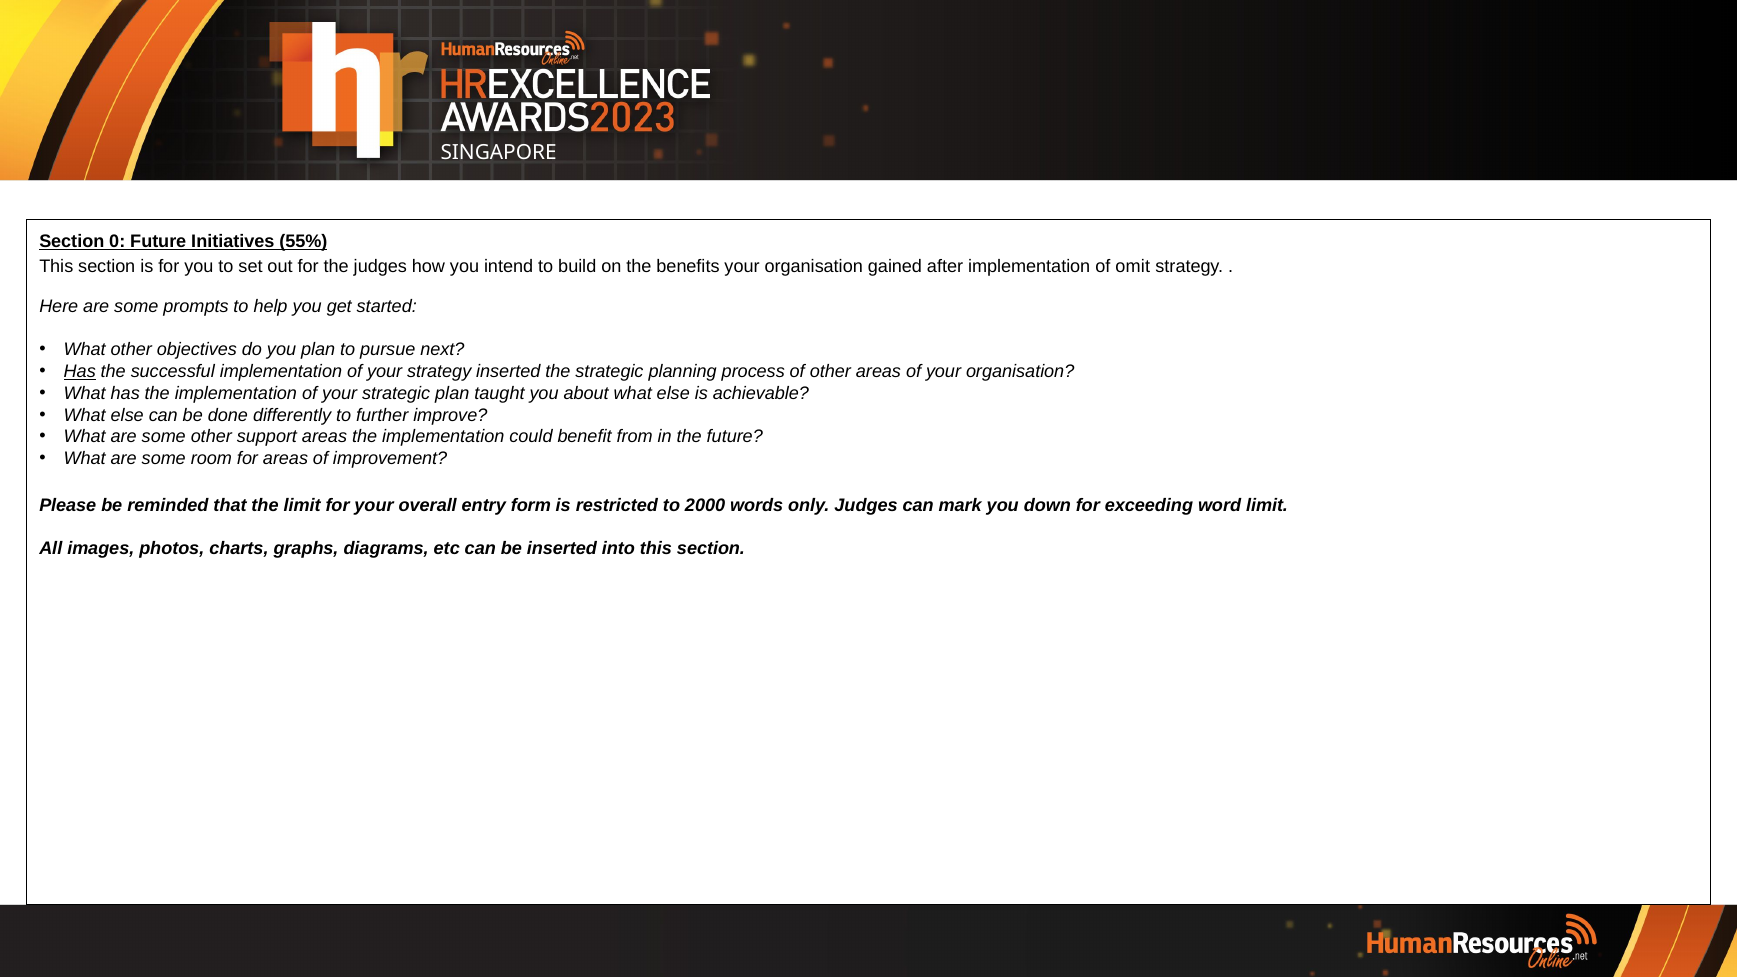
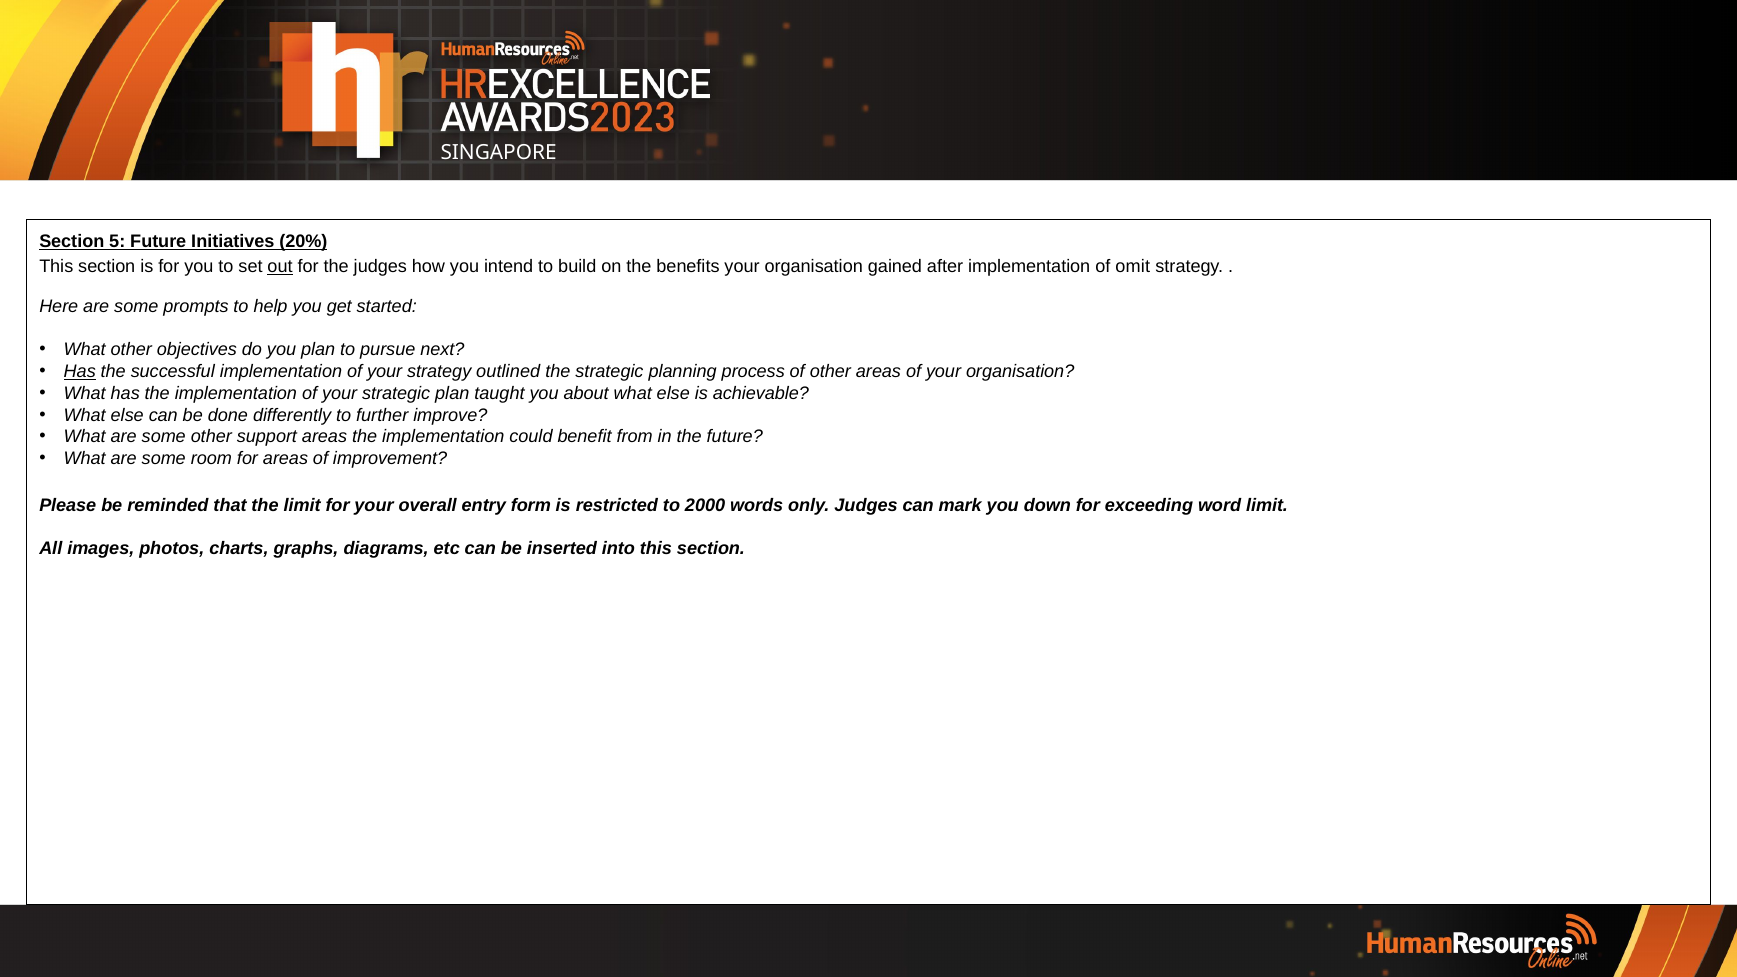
0: 0 -> 5 (117, 242)
55%: 55% -> 20% (303, 242)
out underline: none -> present (280, 267)
strategy inserted: inserted -> outlined (508, 372)
